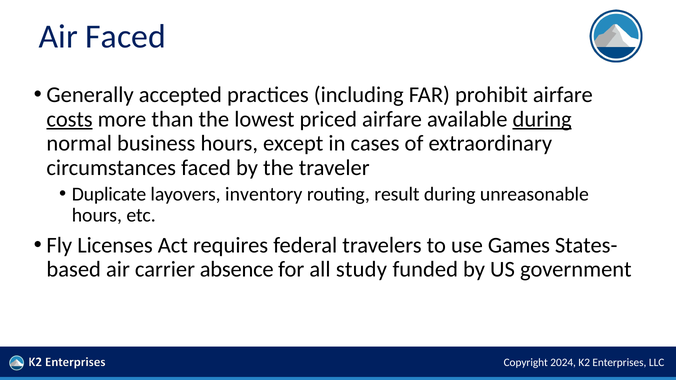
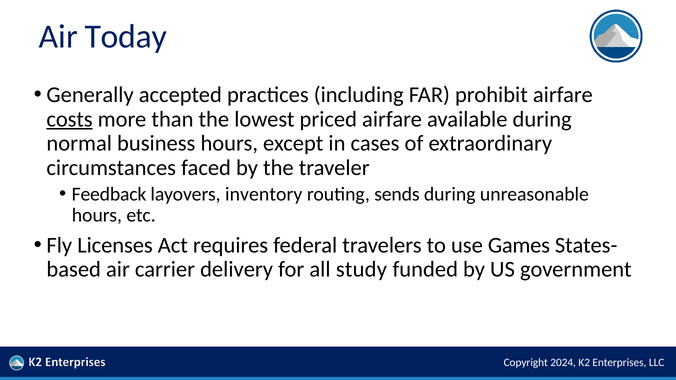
Air Faced: Faced -> Today (126, 37)
during underline: present -> none (542, 119)
Duplicate: Duplicate -> Feedback (109, 194)
result: result -> sends (397, 194)
absence: absence -> delivery (237, 270)
